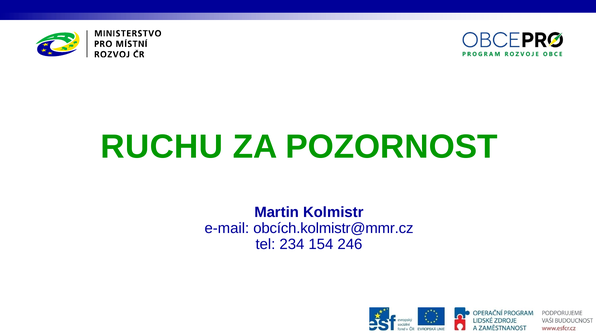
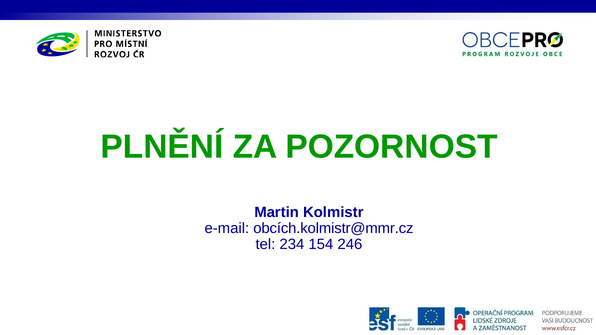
RUCHU: RUCHU -> PLNĚNÍ (162, 147)
